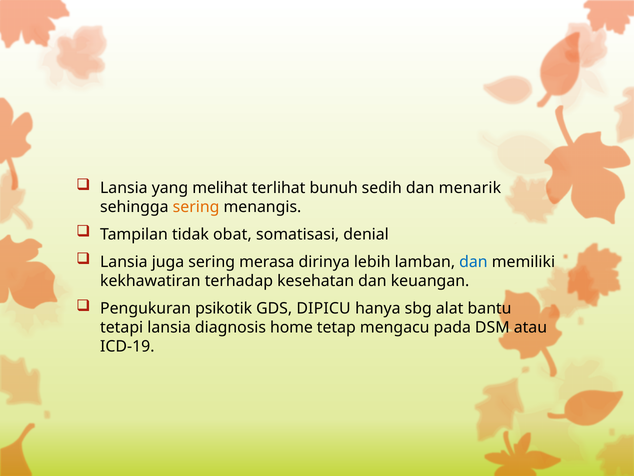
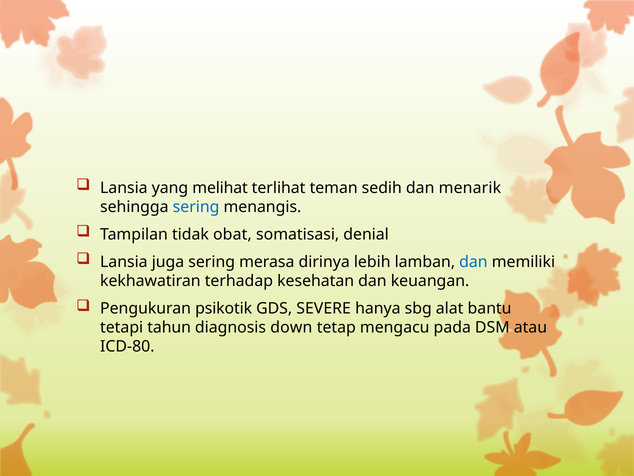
bunuh: bunuh -> teman (334, 188)
sering colour: orange -> blue (196, 207)
DIPICU: DIPICU -> SEVERE (324, 308)
tetapi lansia: lansia -> tahun (169, 327)
home: home -> down (291, 327)
ICD-19: ICD-19 -> ICD-80 (127, 346)
